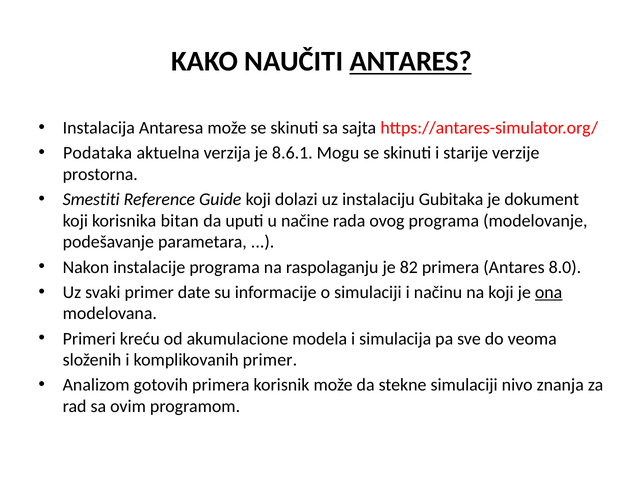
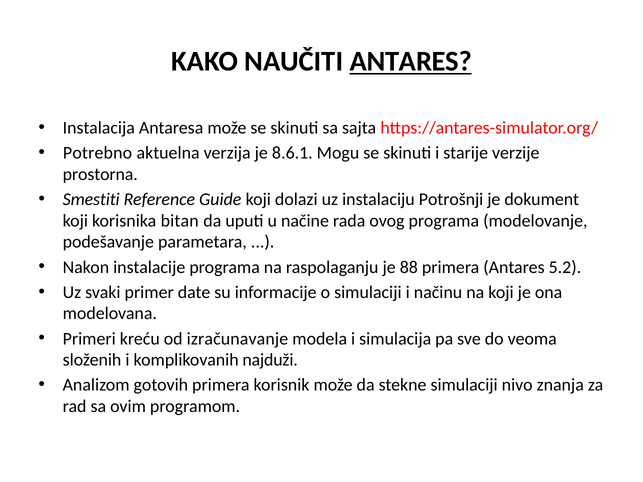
Podataka: Podataka -> Potrebno (98, 153)
Gubitaka: Gubitaka -> Potrošnji (451, 199)
82: 82 -> 88 (409, 267)
8.0: 8.0 -> 5.2 (565, 267)
ona underline: present -> none (549, 292)
akumulacione: akumulacione -> izračunavanje (237, 339)
komplikovanih primer: primer -> najduži (270, 360)
